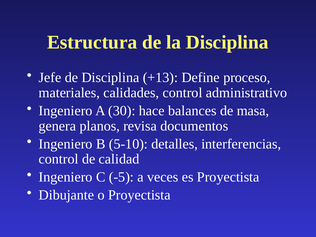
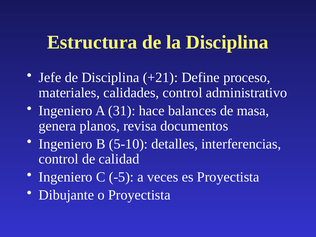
+13: +13 -> +21 (160, 78)
30: 30 -> 31 (122, 111)
